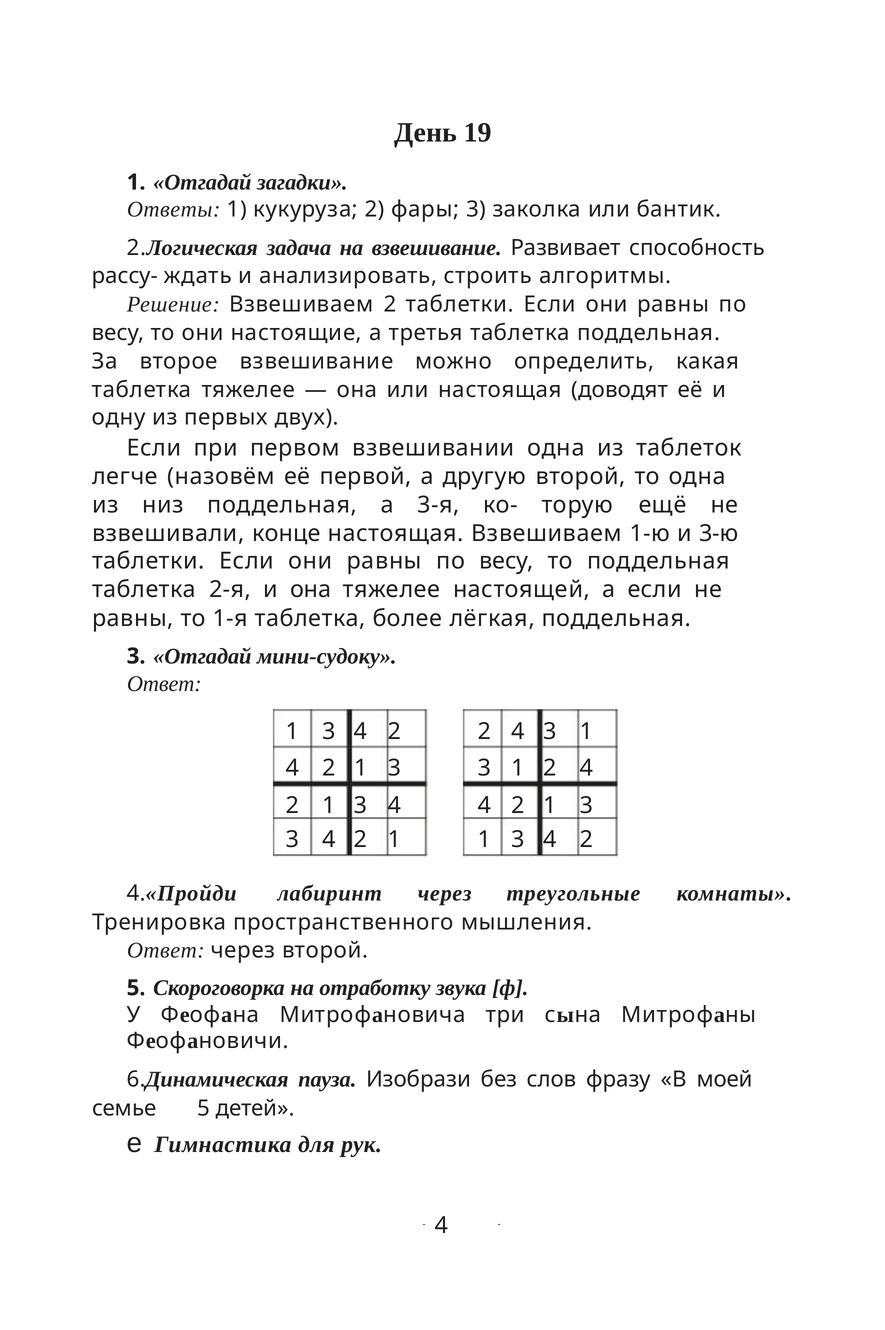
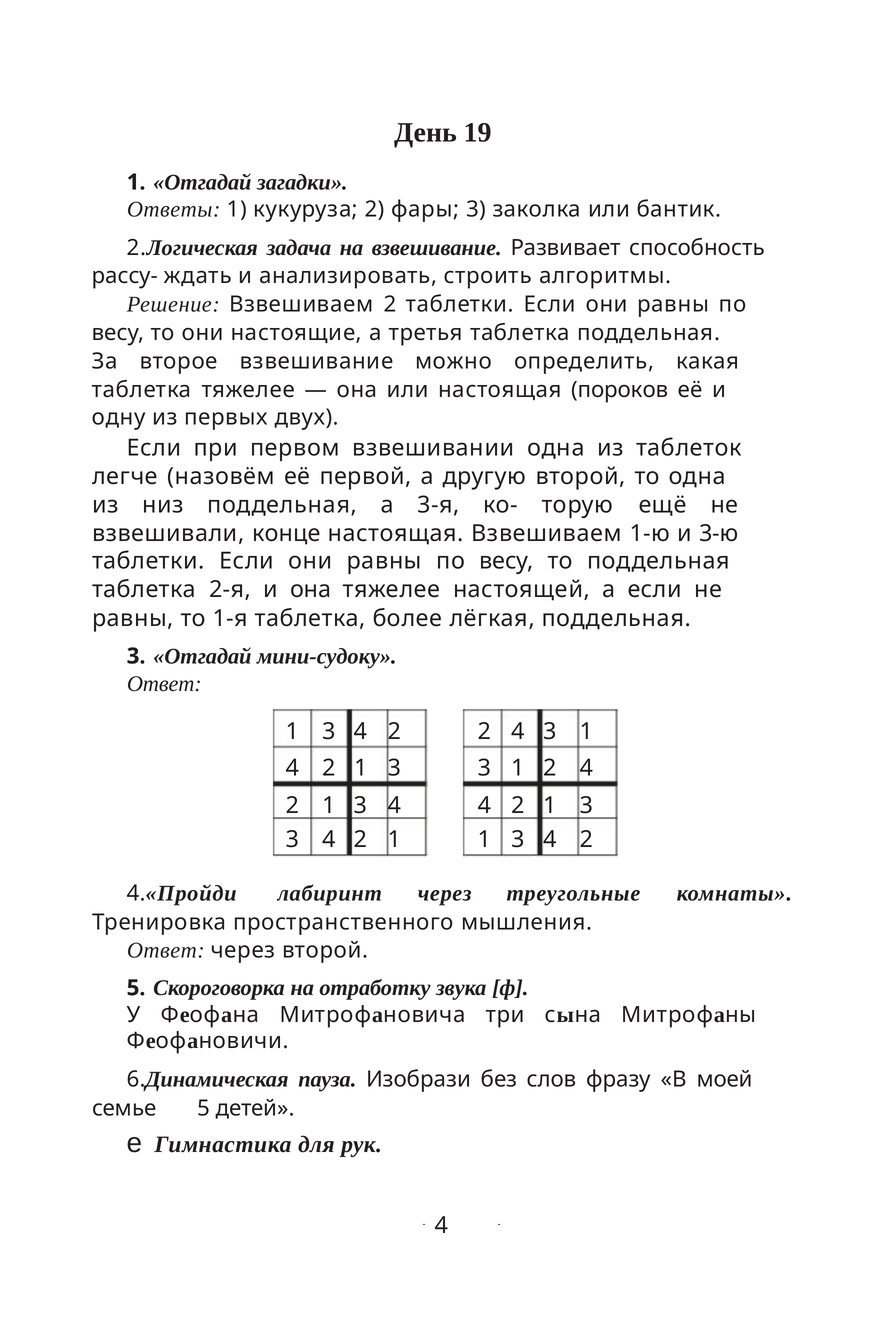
доводят: доводят -> пороков (620, 390)
